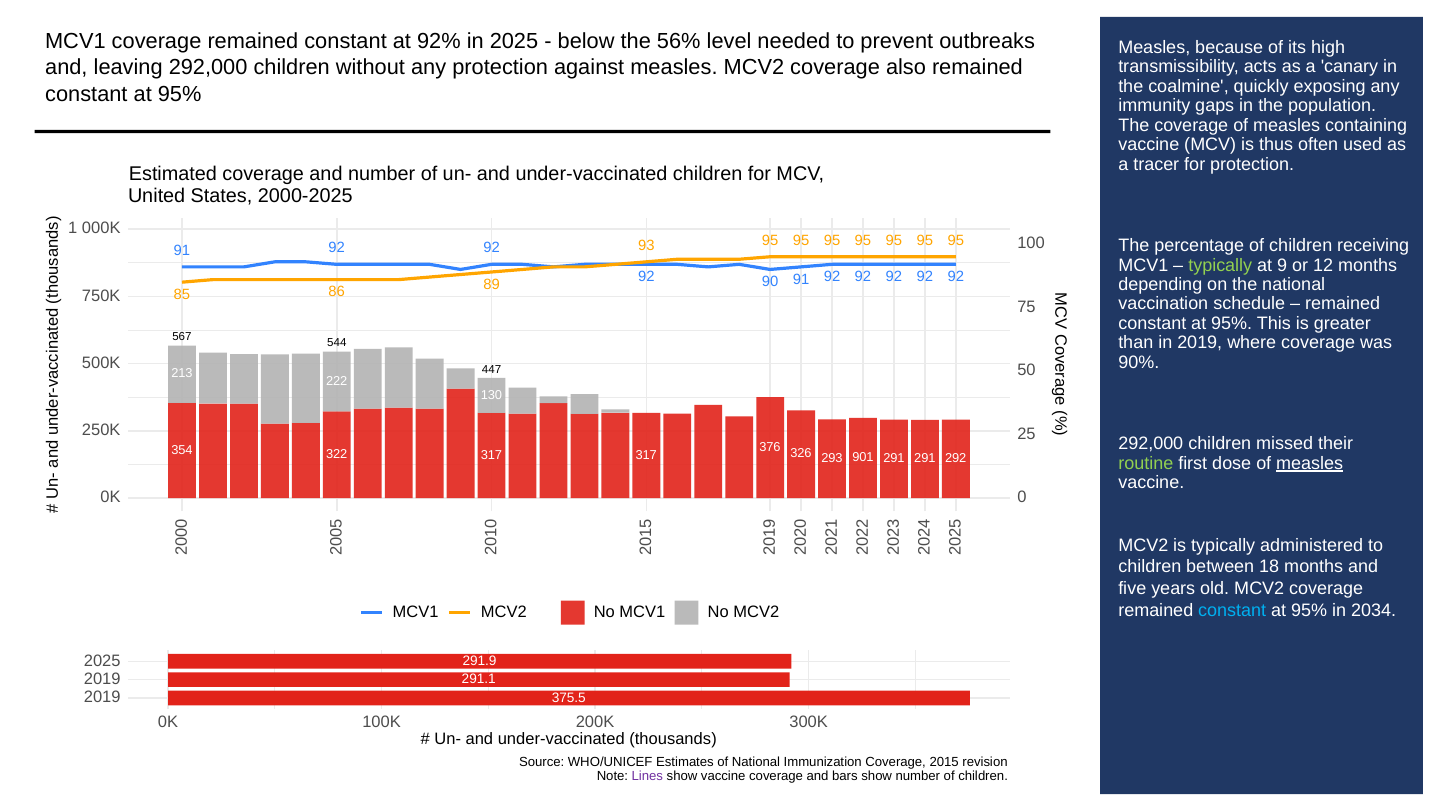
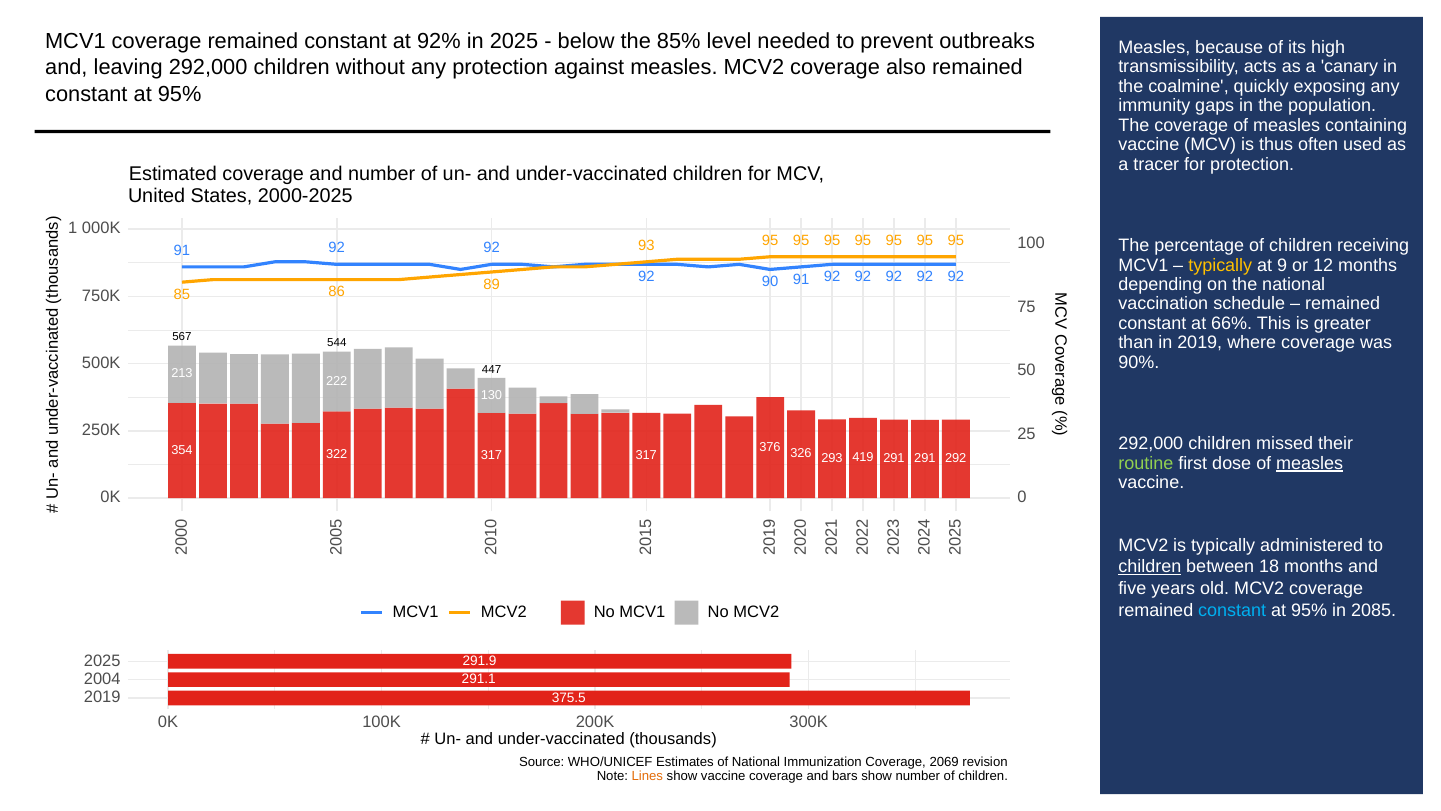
56%: 56% -> 85% (679, 42)
typically colour: light green -> yellow (1220, 265)
95%: 95% -> 66% (1232, 323)
901: 901 -> 419 (863, 457)
children underline: none -> present (1150, 567)
2034: 2034 -> 2085 (1374, 610)
2019: 2019 -> 2004 (102, 679)
2015: 2015 -> 2069 (944, 762)
Lines colour: purple -> orange (647, 776)
